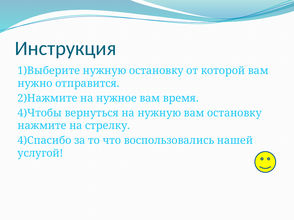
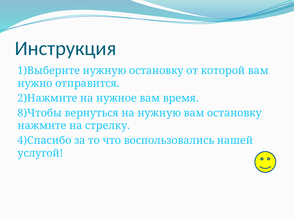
4)Чтобы: 4)Чтобы -> 8)Чтобы (40, 113)
